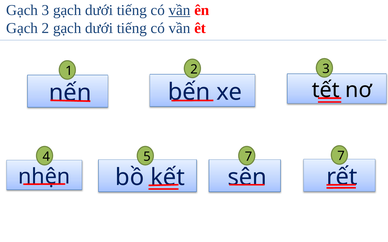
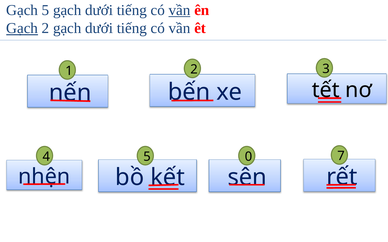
Gạch 3: 3 -> 5 (45, 10)
Gạch underline: none -> present (22, 28)
5 7: 7 -> 0 (249, 157)
